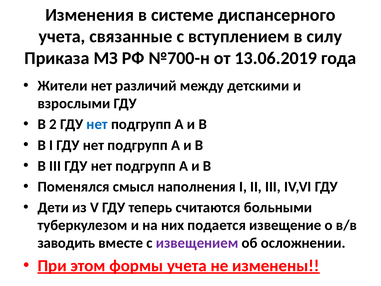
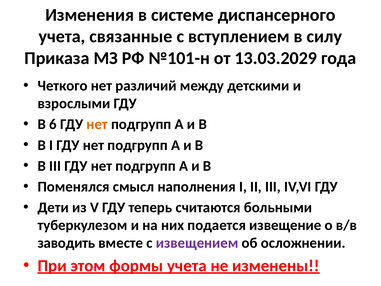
№700-н: №700-н -> №101-н (179, 58)
13.06.2019: 13.06.2019 -> 13.03.2029 (276, 58)
Жители: Жители -> Четкого (63, 86)
2: 2 -> 6 (53, 124)
нет colour: blue -> orange (97, 124)
